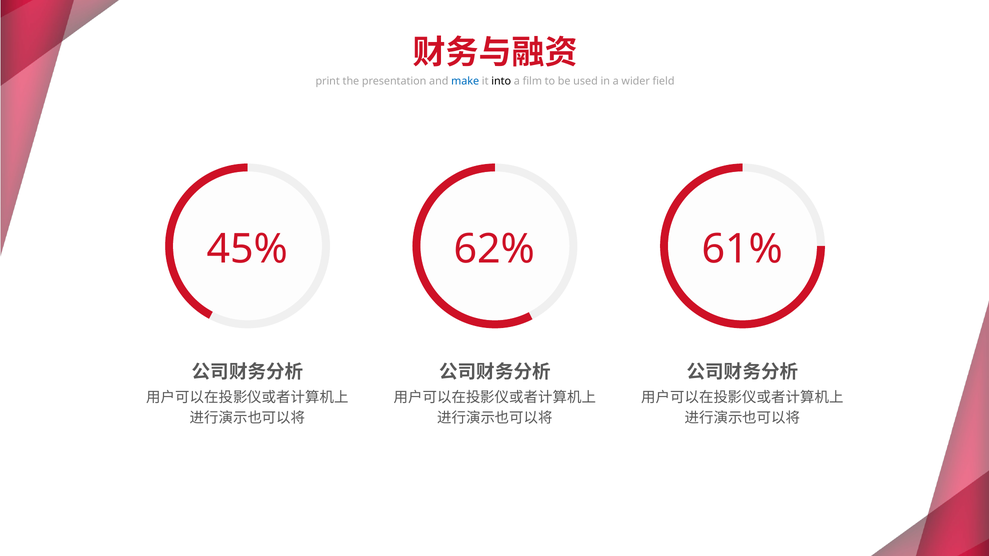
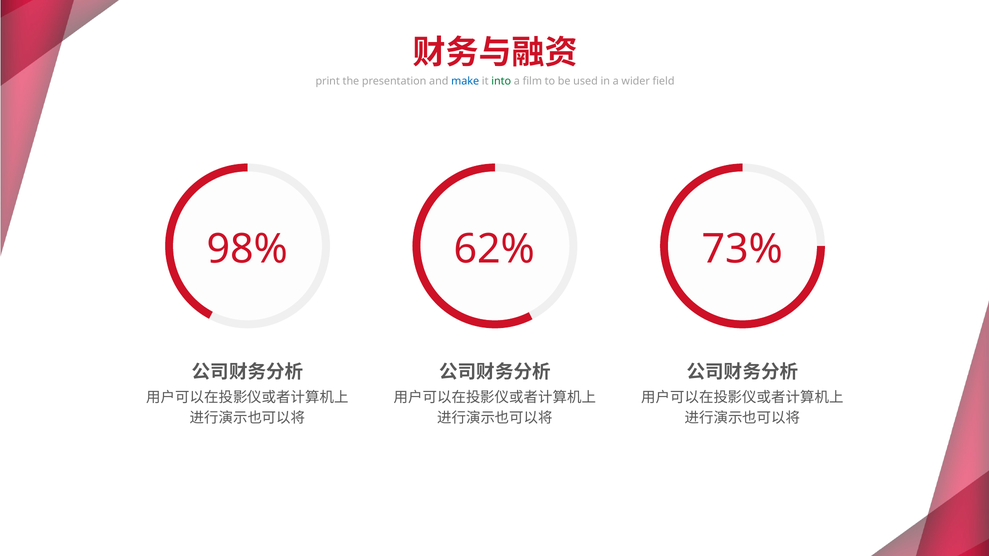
into colour: black -> green (501, 81)
45%: 45% -> 98% (248, 249)
61%: 61% -> 73% (743, 249)
